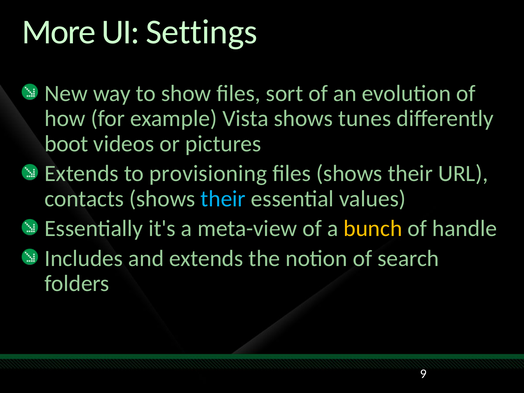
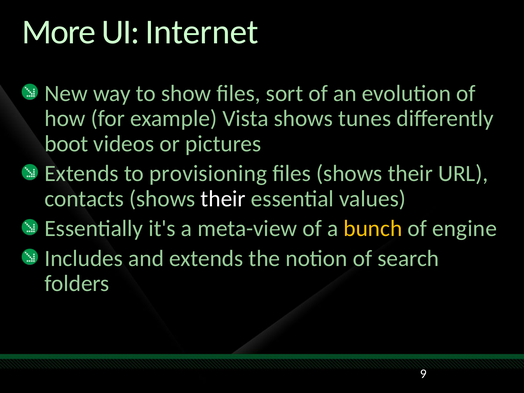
Settings: Settings -> Internet (202, 32)
their colour: light blue -> white (223, 199)
handle: handle -> engine (465, 229)
